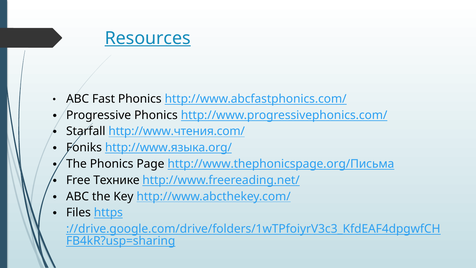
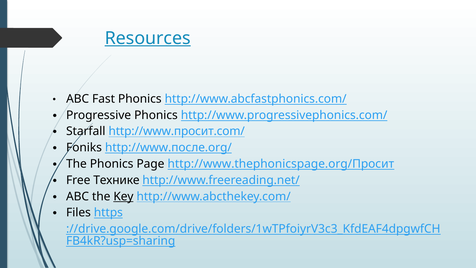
http://www.чтения.com/: http://www.чтения.com/ -> http://www.просит.com/ (177, 131)
http://www.языка.org/: http://www.языка.org/ -> http://www.после.org/ (168, 148)
http://www.thephonicspage.org/Письма: http://www.thephonicspage.org/Письма -> http://www.thephonicspage.org/Просит (281, 164)
Key underline: none -> present (123, 196)
